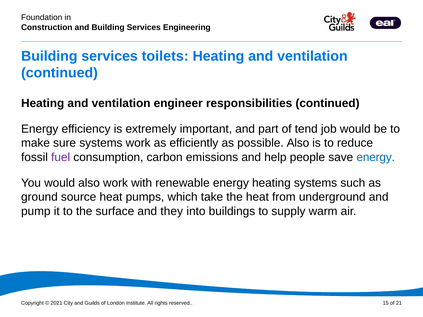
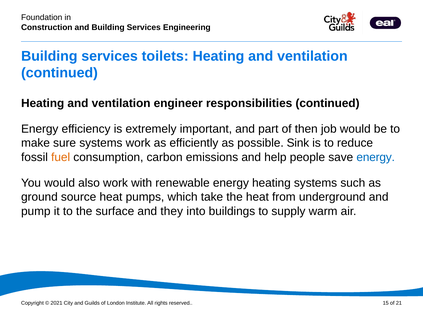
tend: tend -> then (306, 129)
possible Also: Also -> Sink (298, 143)
fuel colour: purple -> orange (61, 157)
